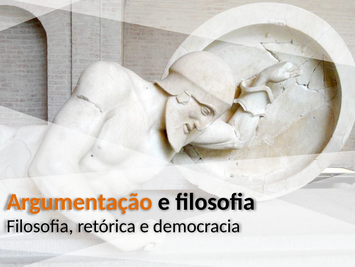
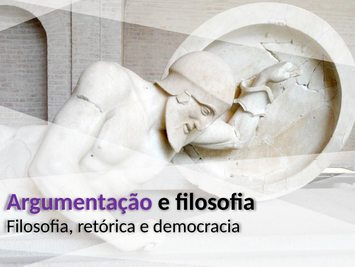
Argumentação colour: orange -> purple (80, 201)
